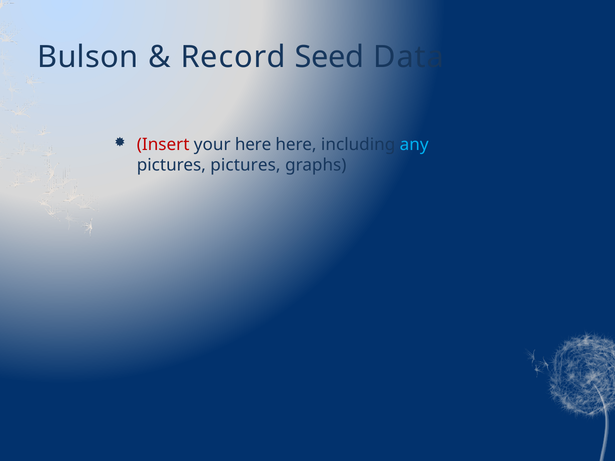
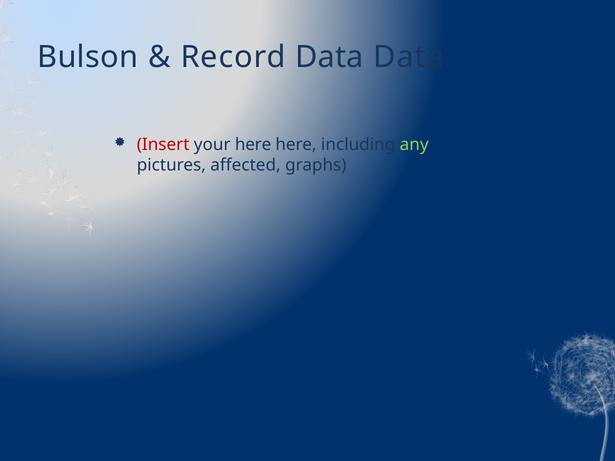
Record Seed: Seed -> Data (329, 57)
any colour: light blue -> light green (414, 145)
pictures pictures: pictures -> affected (245, 165)
